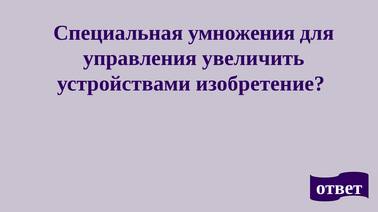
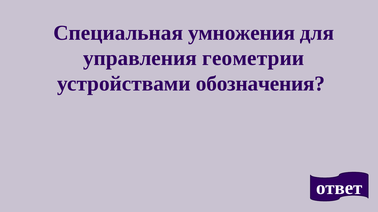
увеличить: увеличить -> геометрии (253, 58)
изобретение: изобретение -> обозначения (261, 84)
